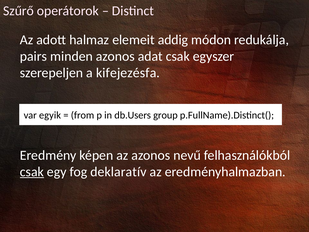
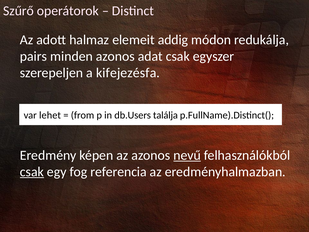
egyik: egyik -> lehet (50, 115)
group: group -> találja (165, 115)
nevű underline: none -> present (187, 155)
deklaratív: deklaratív -> referencia (118, 172)
